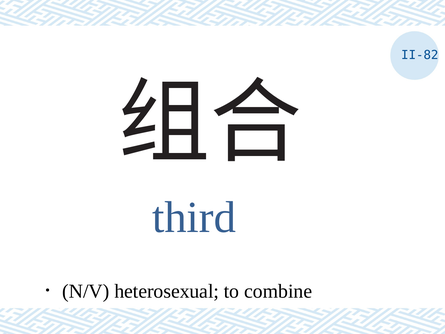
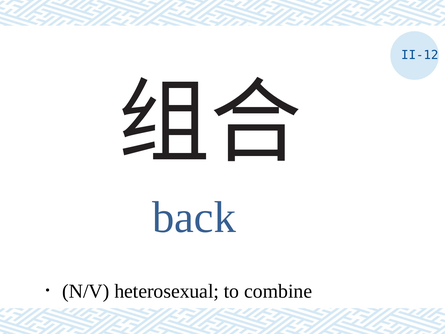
II-82: II-82 -> II-12 (420, 55)
third: third -> back (194, 217)
